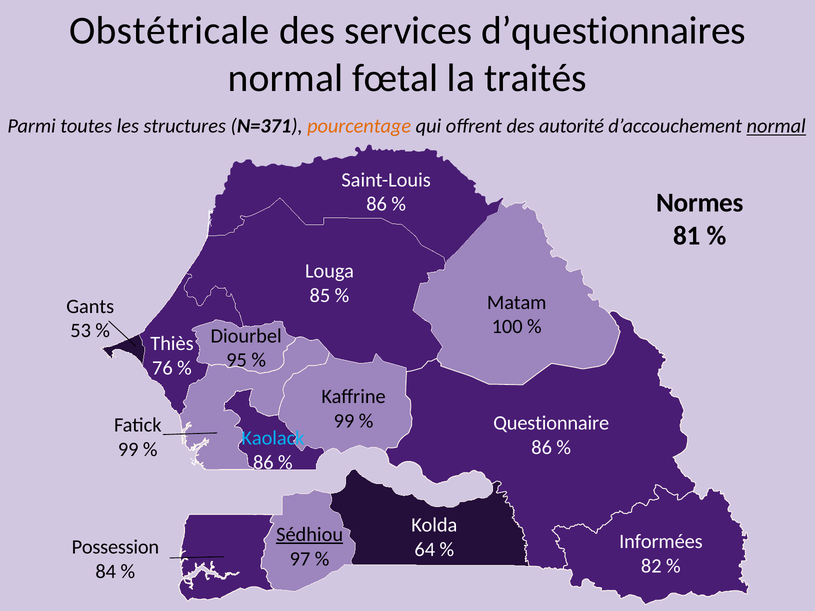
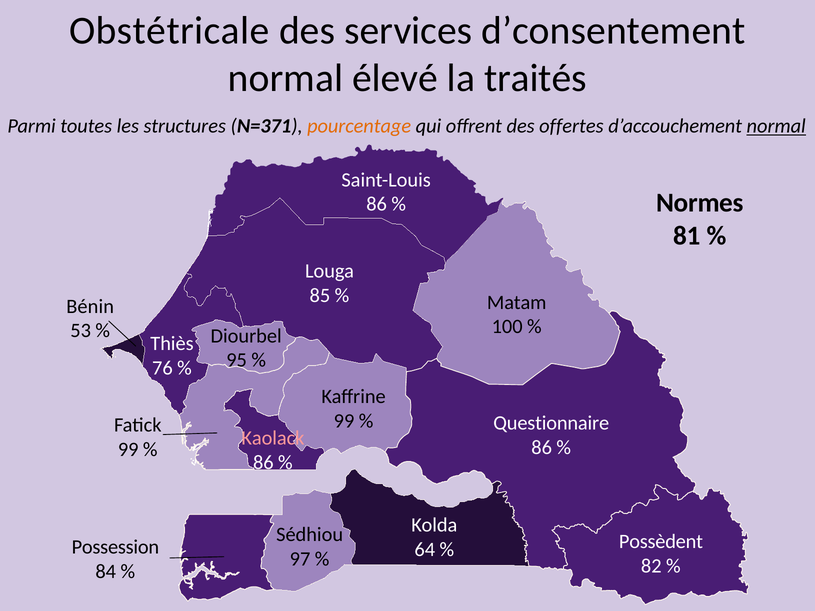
d’questionnaires: d’questionnaires -> d’consentement (613, 31)
fœtal: fœtal -> élevé (395, 78)
autorité: autorité -> offertes (571, 126)
Gants: Gants -> Bénin (90, 306)
Kaolack colour: light blue -> pink (273, 438)
Sédhiou underline: present -> none (310, 535)
Informées: Informées -> Possèdent (661, 542)
